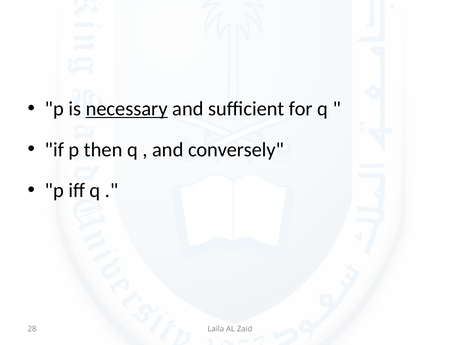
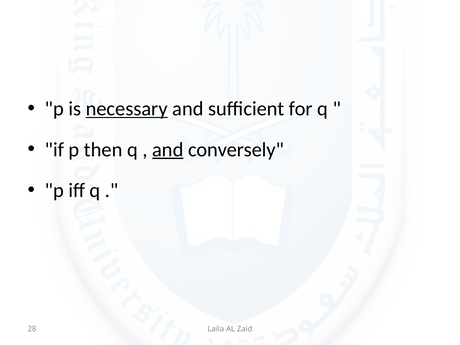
and underline: none -> present (168, 150)
